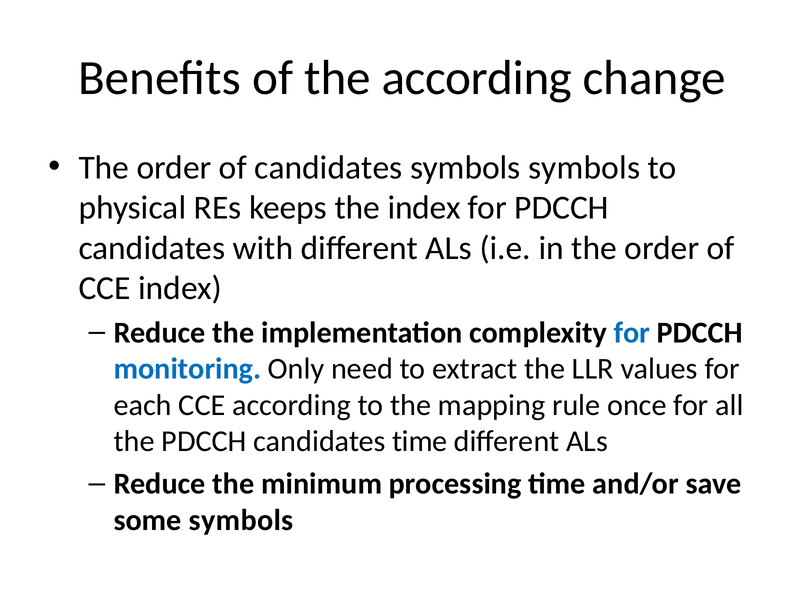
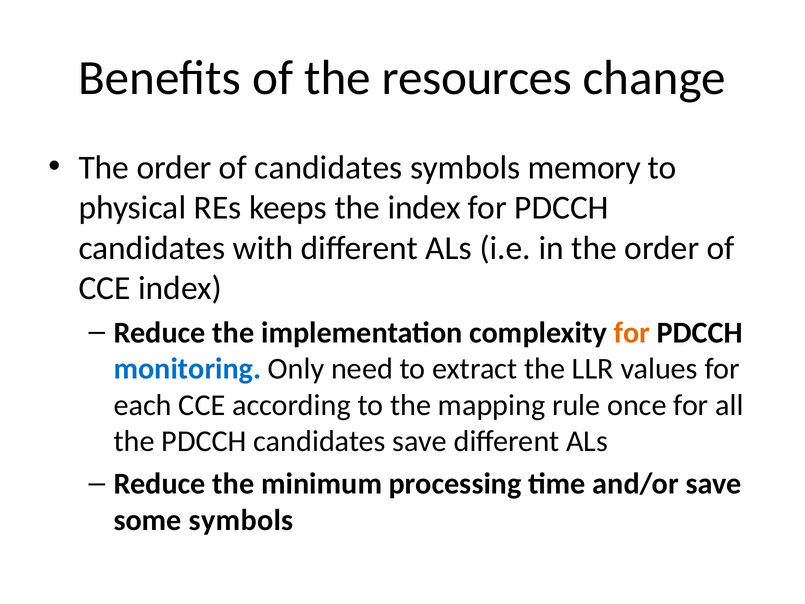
the according: according -> resources (477, 78)
symbols symbols: symbols -> memory (584, 167)
for colour: blue -> orange (632, 332)
candidates time: time -> save (420, 441)
